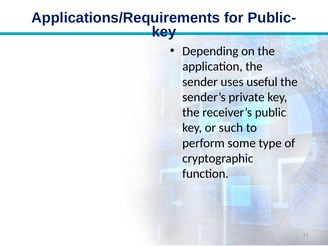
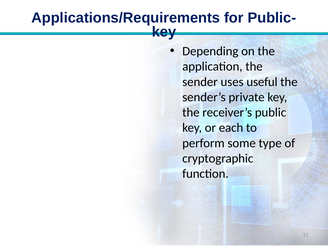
such: such -> each (231, 128)
